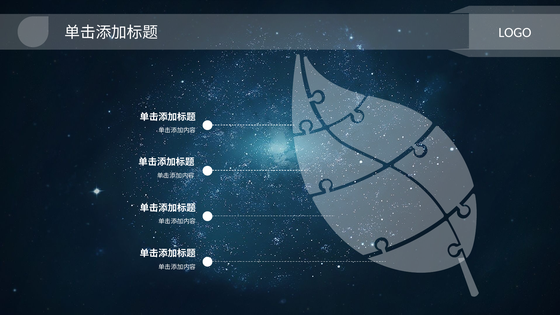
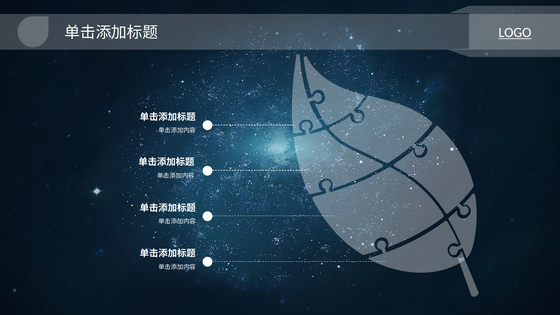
LOGO underline: none -> present (515, 33)
